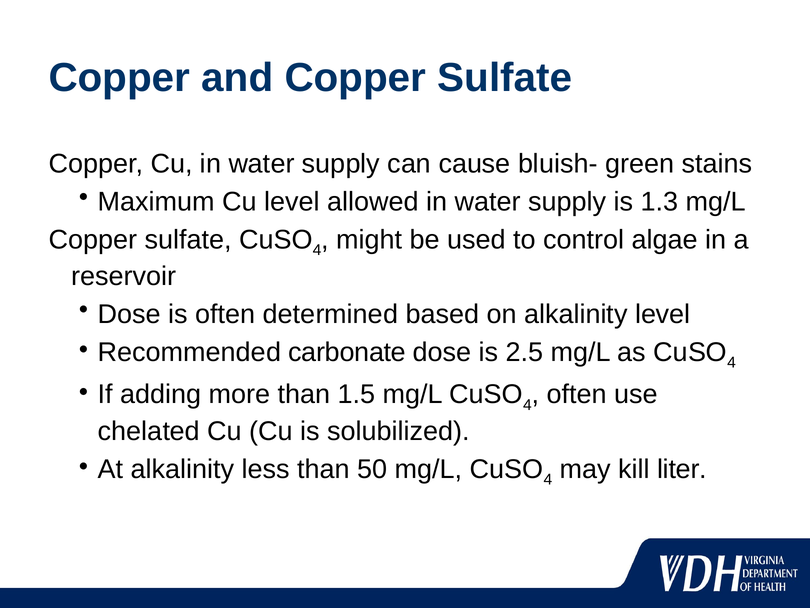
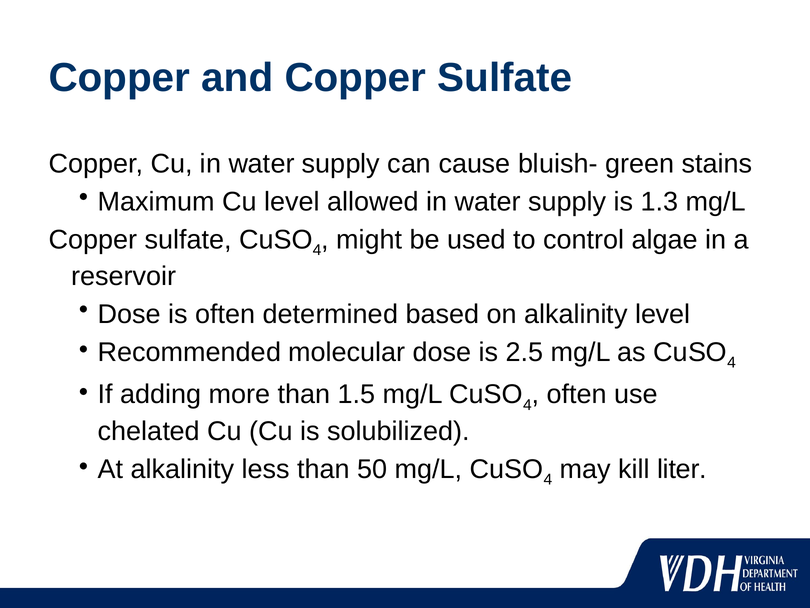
carbonate: carbonate -> molecular (347, 352)
